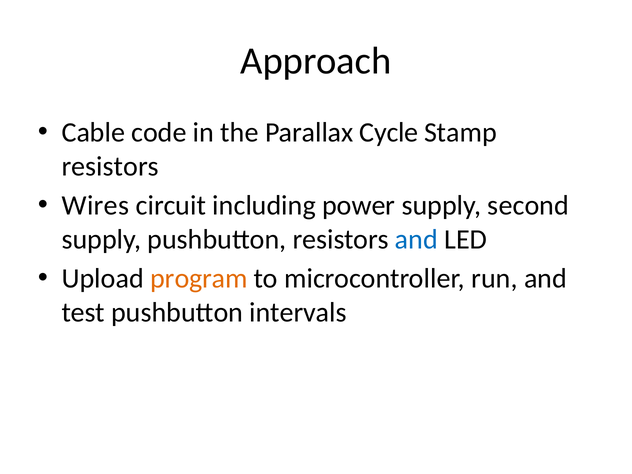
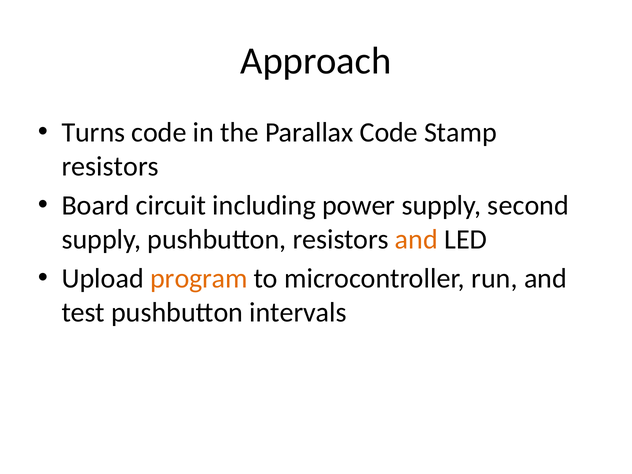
Cable: Cable -> Turns (93, 133)
Parallax Cycle: Cycle -> Code (389, 133)
Wires: Wires -> Board (96, 206)
and colour: blue -> orange (416, 239)
